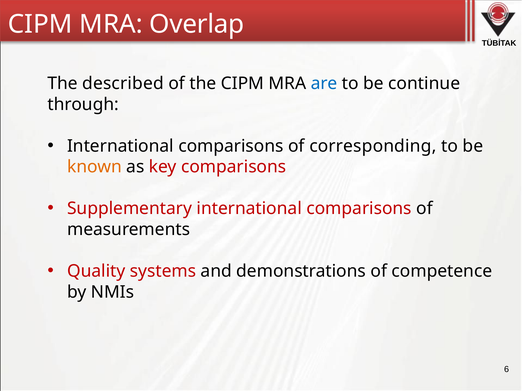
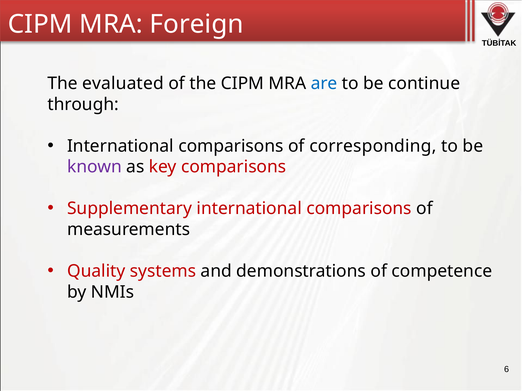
Overlap: Overlap -> Foreign (197, 24)
described: described -> evaluated (123, 84)
known colour: orange -> purple (94, 167)
